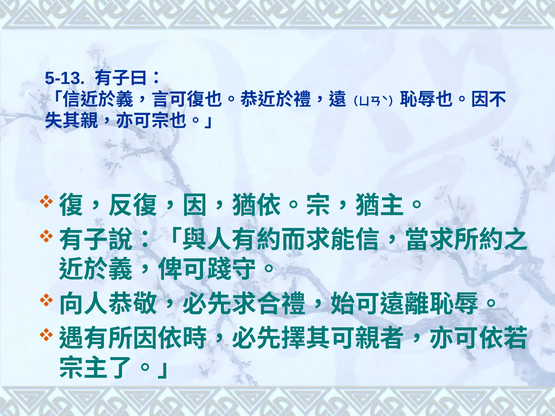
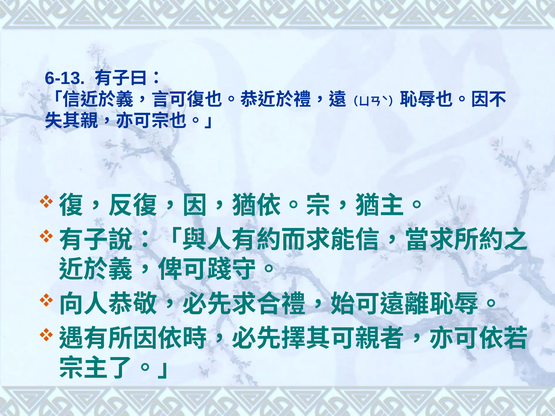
5-13: 5-13 -> 6-13 (65, 78)
